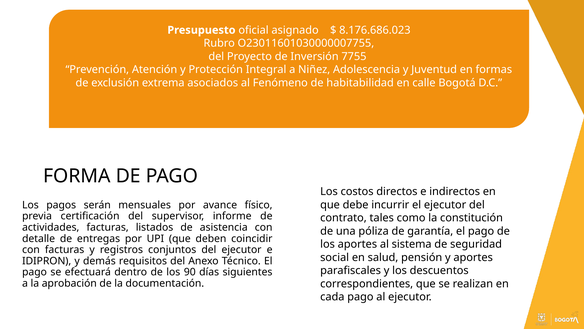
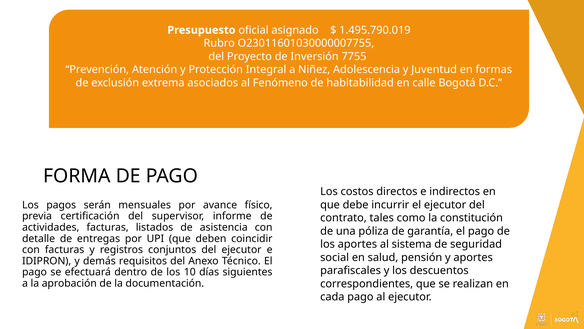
8.176.686.023: 8.176.686.023 -> 1.495.790.019 (375, 30)
90: 90 -> 10 (190, 272)
